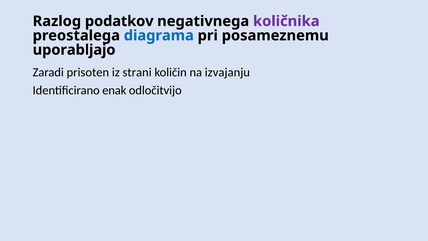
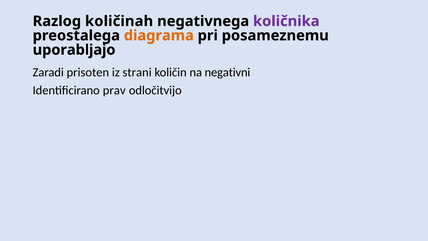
podatkov: podatkov -> količinah (119, 21)
diagrama colour: blue -> orange (159, 35)
izvajanju: izvajanju -> negativni (227, 72)
enak: enak -> prav (114, 90)
